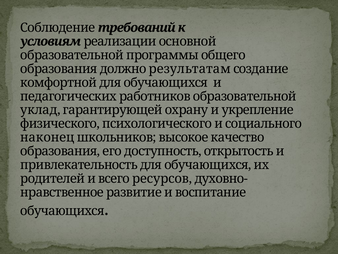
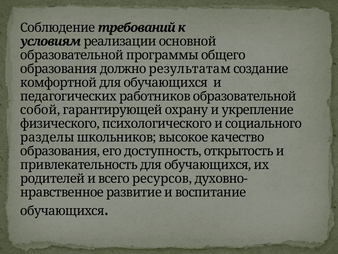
уклад: уклад -> собой (40, 110)
наконец: наконец -> разделы (47, 137)
